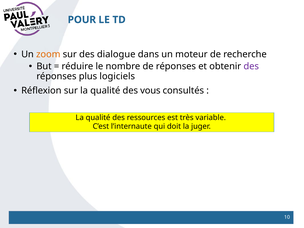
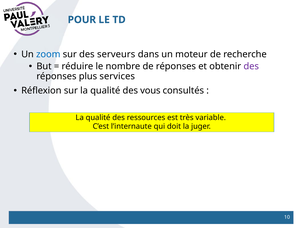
zoom colour: orange -> blue (48, 54)
dialogue: dialogue -> serveurs (116, 54)
logiciels: logiciels -> services (117, 76)
